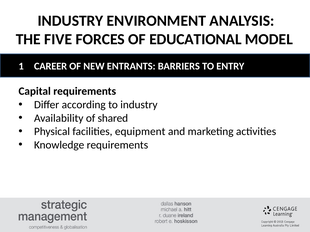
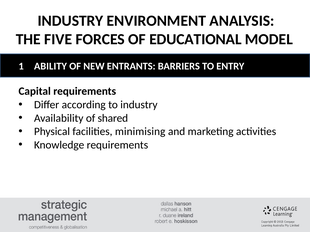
CAREER: CAREER -> ABILITY (50, 66)
equipment: equipment -> minimising (140, 132)
